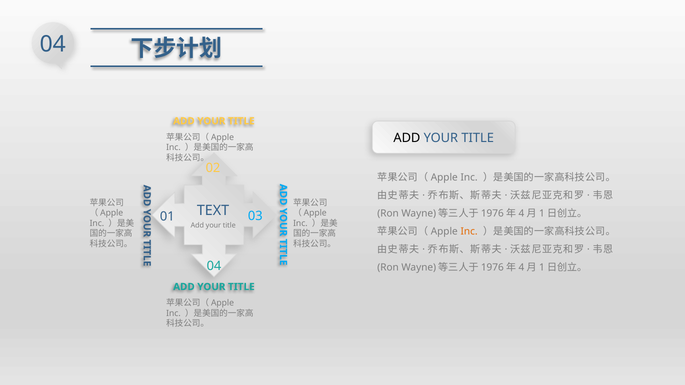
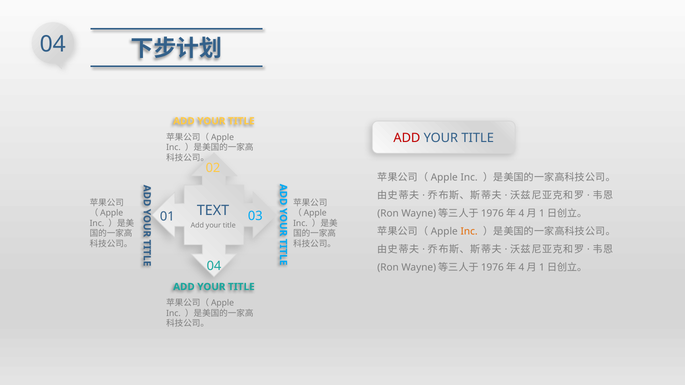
ADD colour: black -> red (407, 138)
